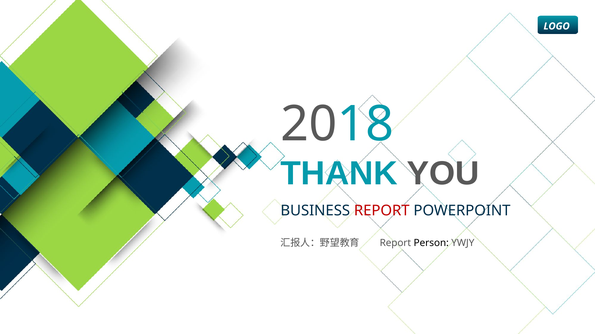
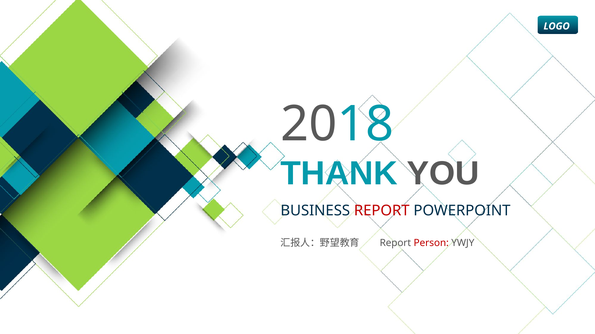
Person colour: black -> red (431, 243)
